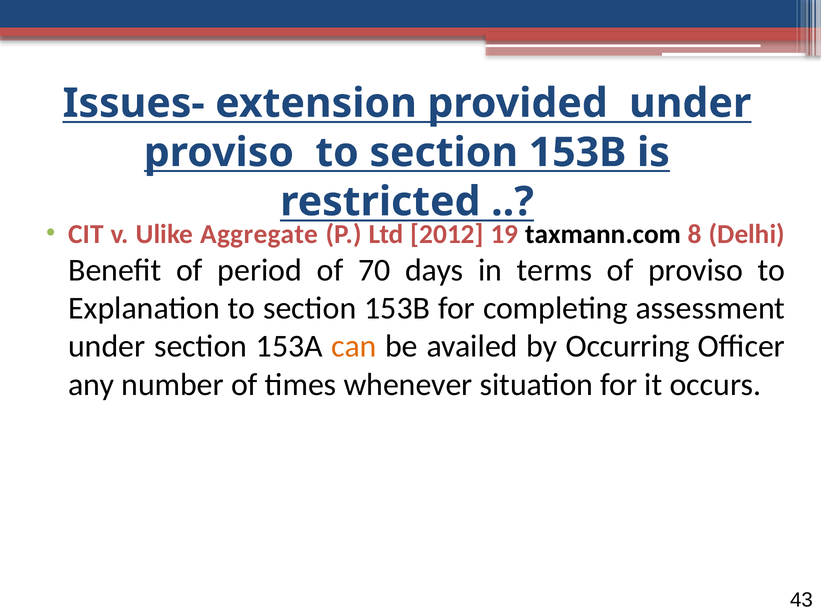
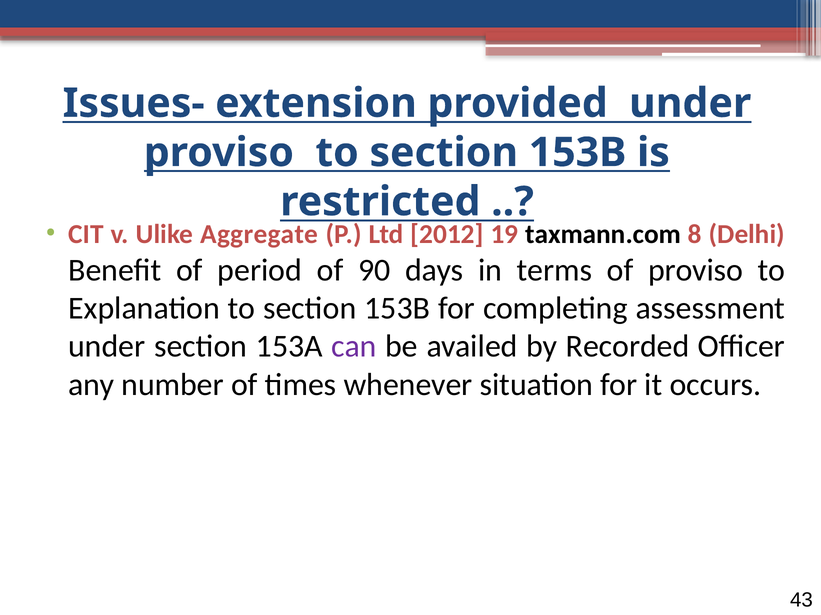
70: 70 -> 90 (374, 270)
can colour: orange -> purple (354, 347)
Occurring: Occurring -> Recorded (628, 347)
